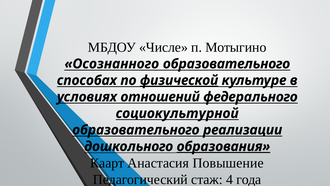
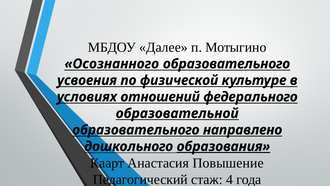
Числе: Числе -> Далее (163, 47)
способах: способах -> усвоения (87, 80)
физической underline: present -> none (179, 80)
социокультурной: социокультурной -> образовательной (177, 113)
реализации: реализации -> направлено (243, 130)
